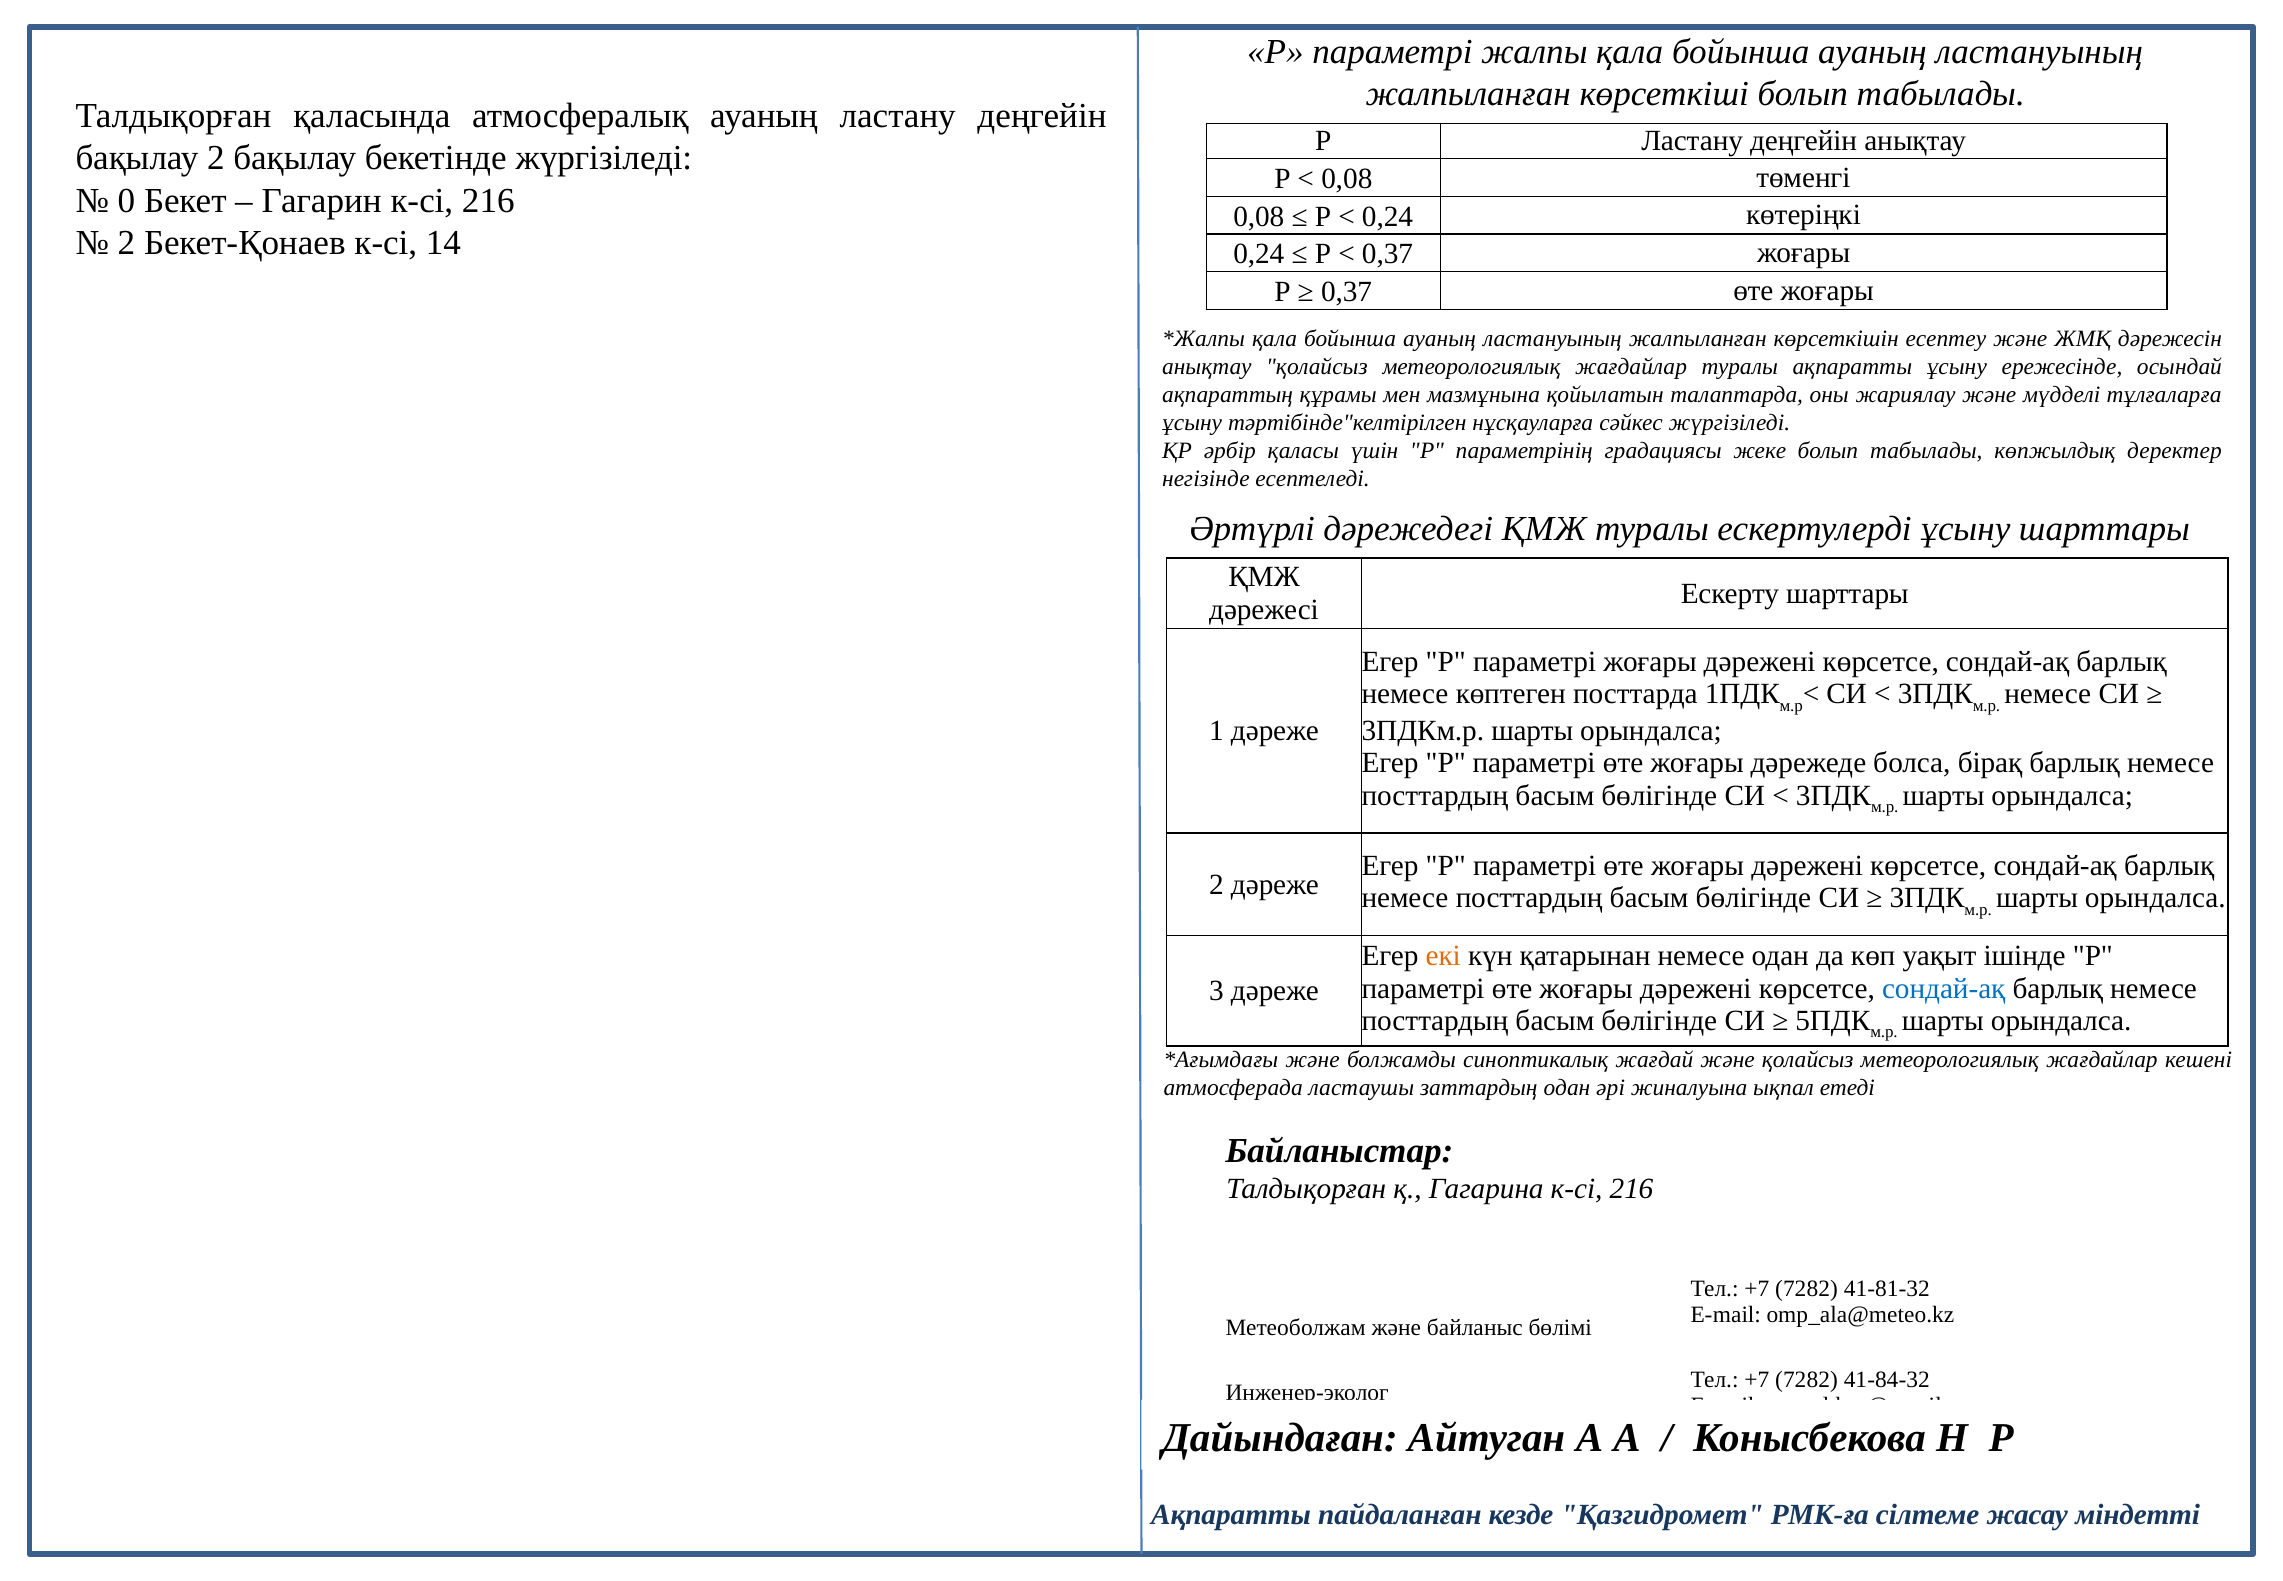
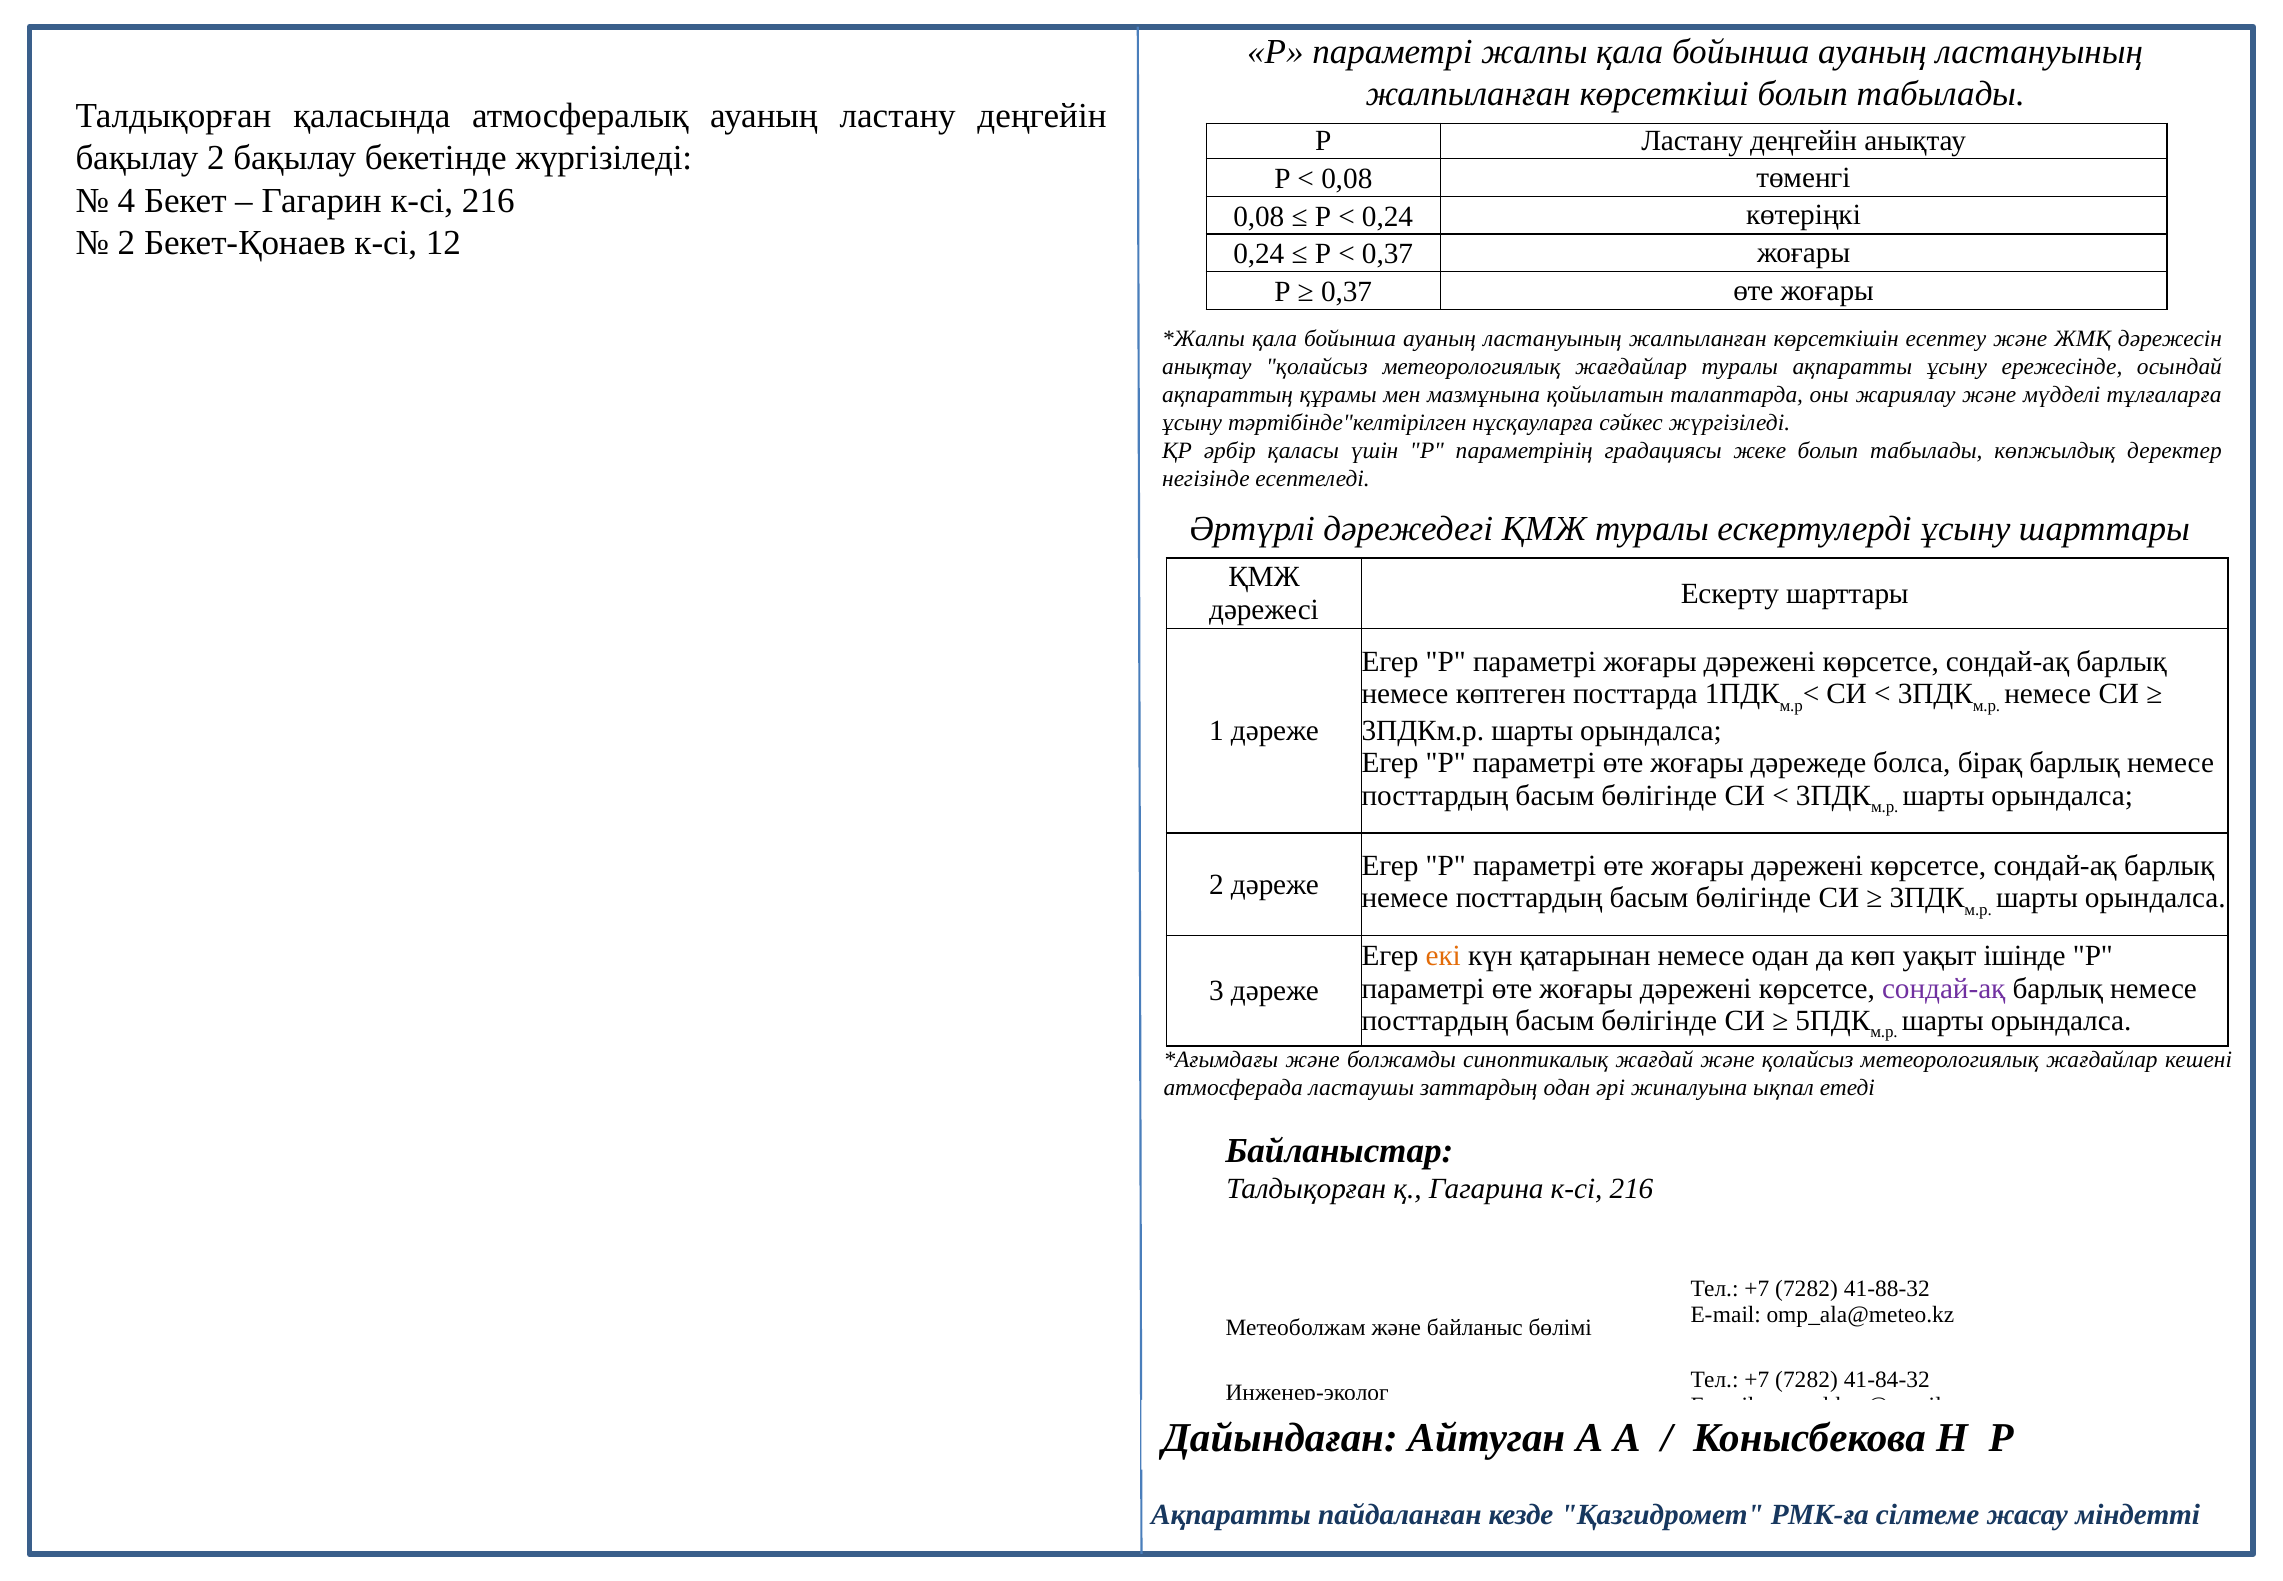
0: 0 -> 4 (127, 200)
14: 14 -> 12 (443, 243)
сондай-ақ colour: blue -> purple (1944, 988)
41-81-32: 41-81-32 -> 41-88-32 (1887, 1289)
